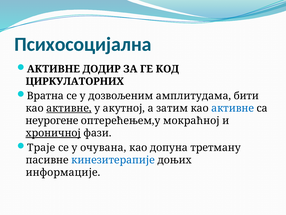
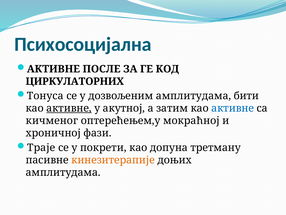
ДОДИР: ДОДИР -> ПОСЛЕ (102, 69)
Вратна: Вратна -> Тонуса (45, 96)
неурогене: неурогене -> кичменог (52, 120)
хроничној underline: present -> none (53, 133)
очувана: очувана -> покрети (103, 147)
кинезитерапије colour: blue -> orange (113, 160)
информације: информације -> амплитудама (63, 172)
